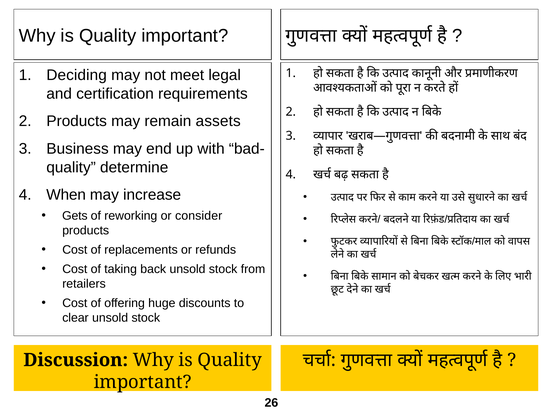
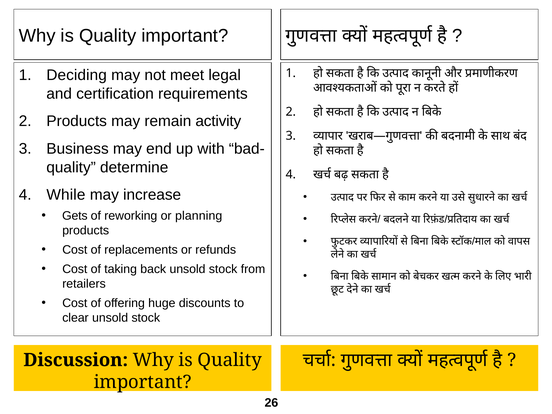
assets: assets -> activity (218, 121)
When: When -> While (66, 195)
consider: consider -> planning (199, 216)
